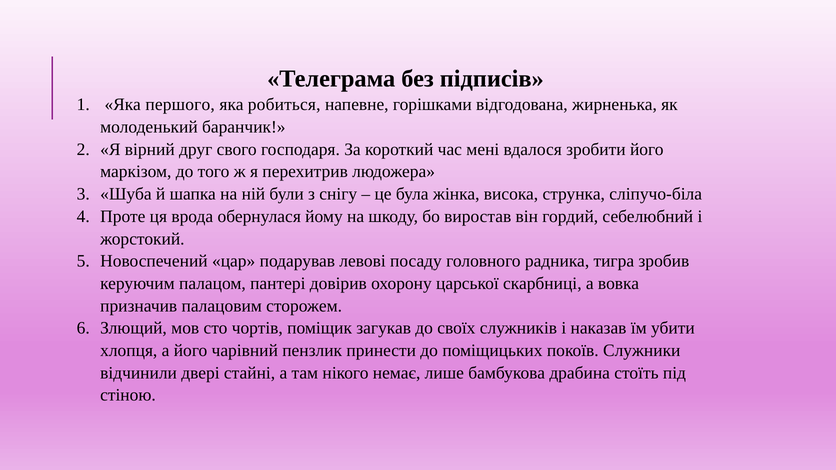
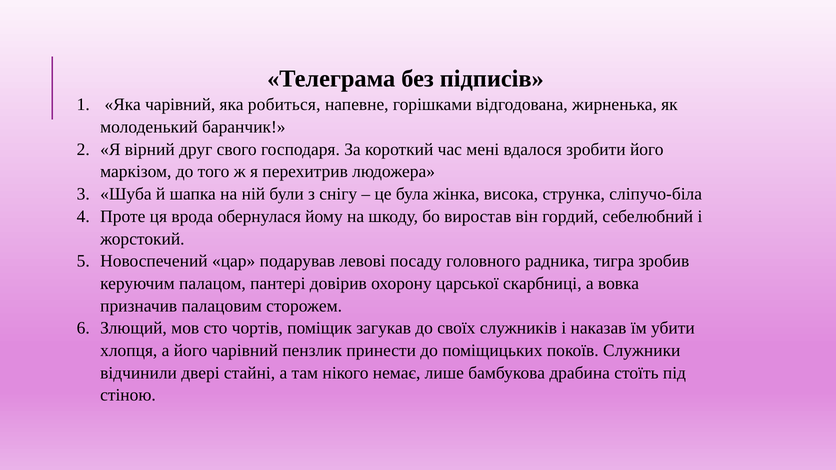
Яка першого: першого -> чарівний (180, 105)
